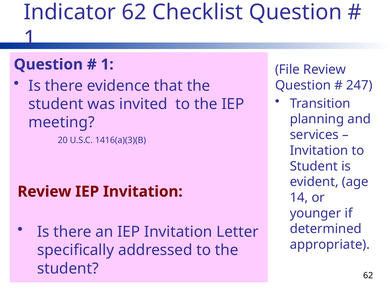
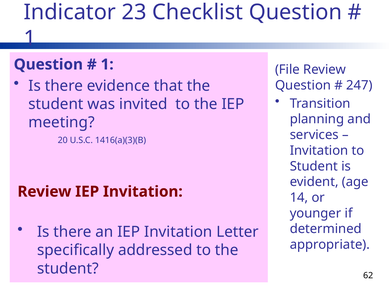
Indicator 62: 62 -> 23 (134, 12)
